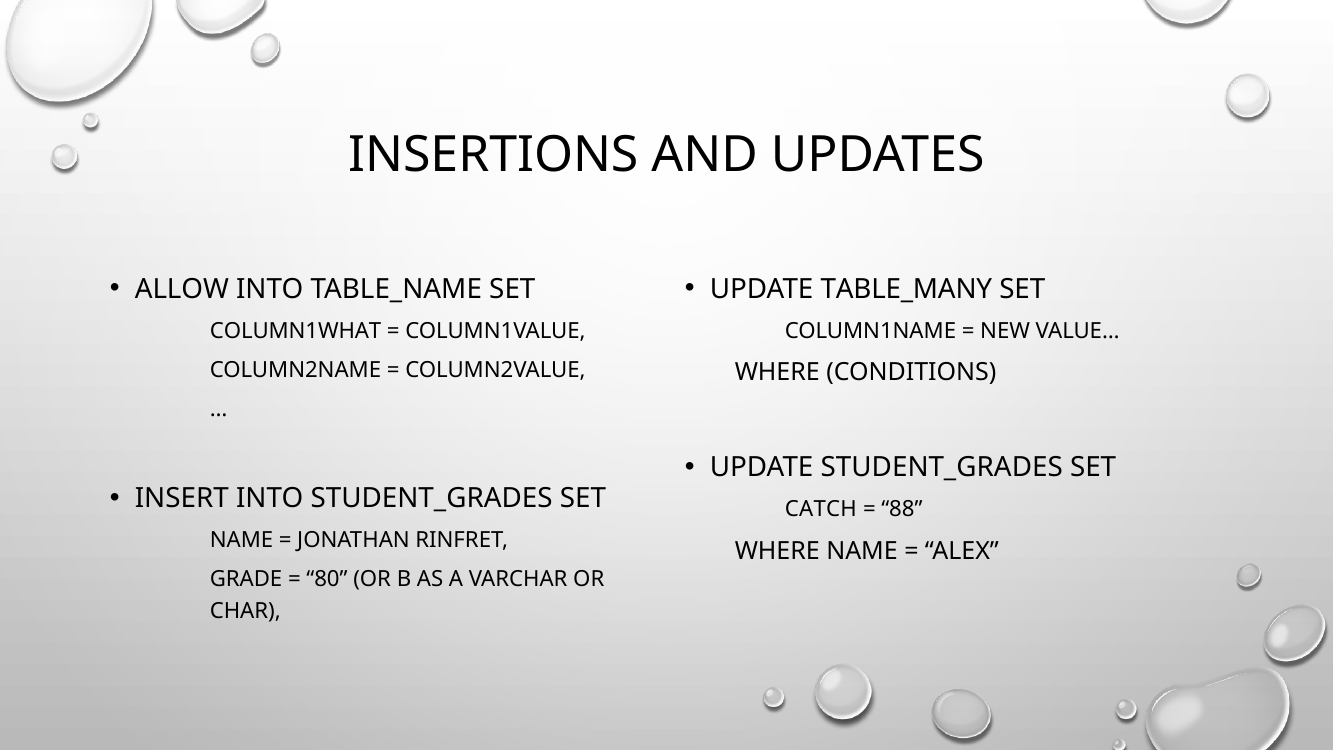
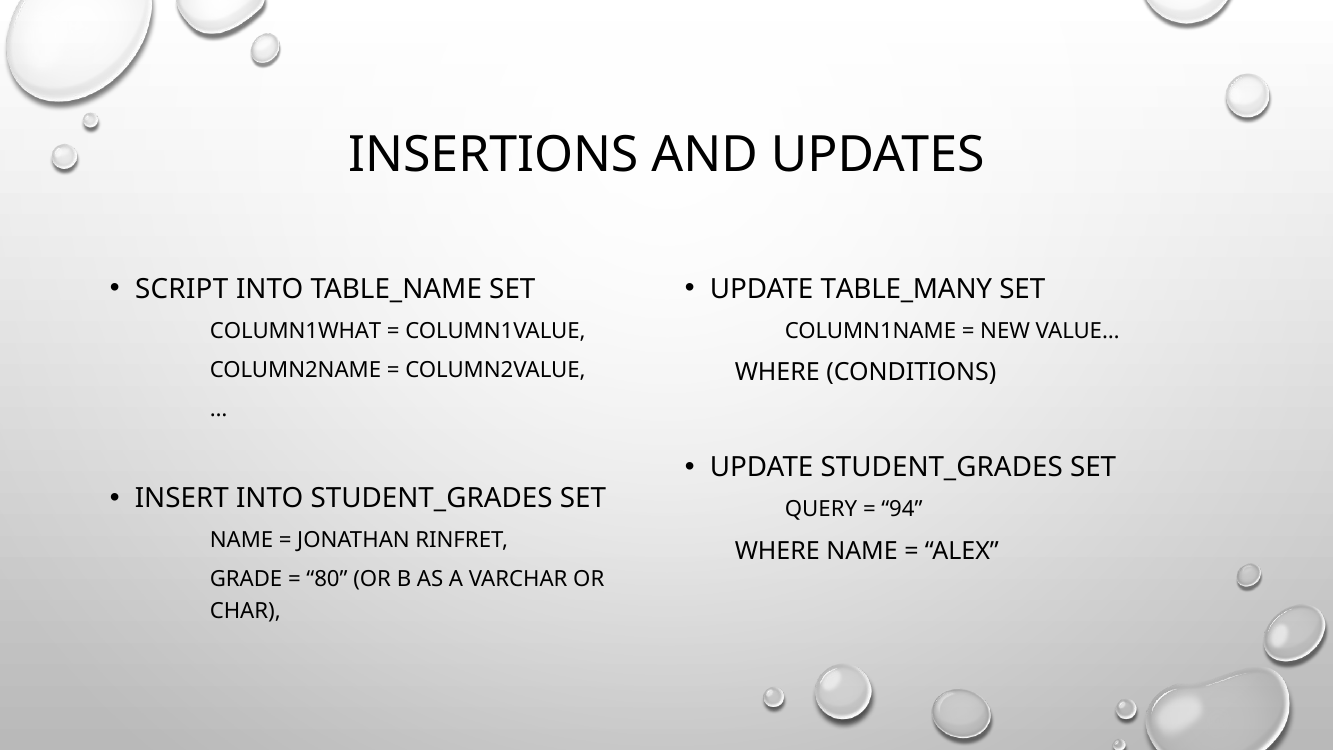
ALLOW: ALLOW -> SCRIPT (182, 289)
CATCH: CATCH -> QUERY (821, 509)
88: 88 -> 94 (902, 509)
